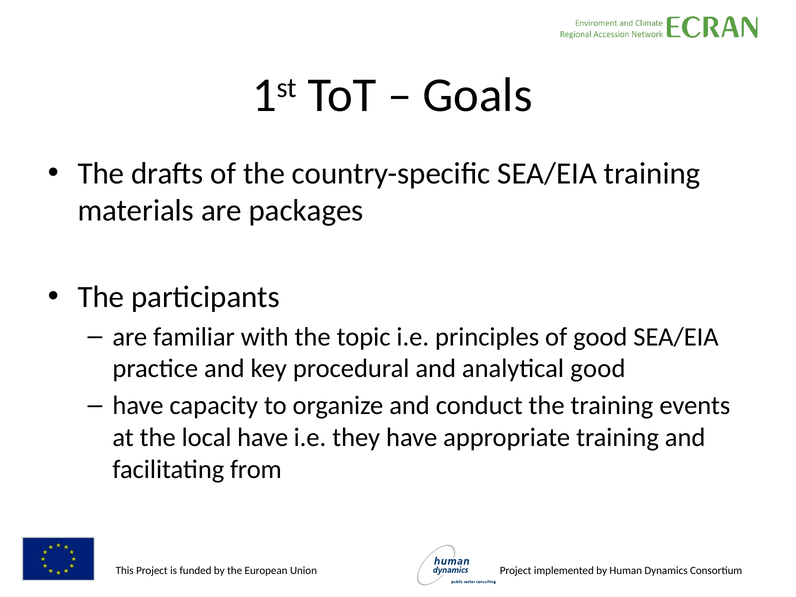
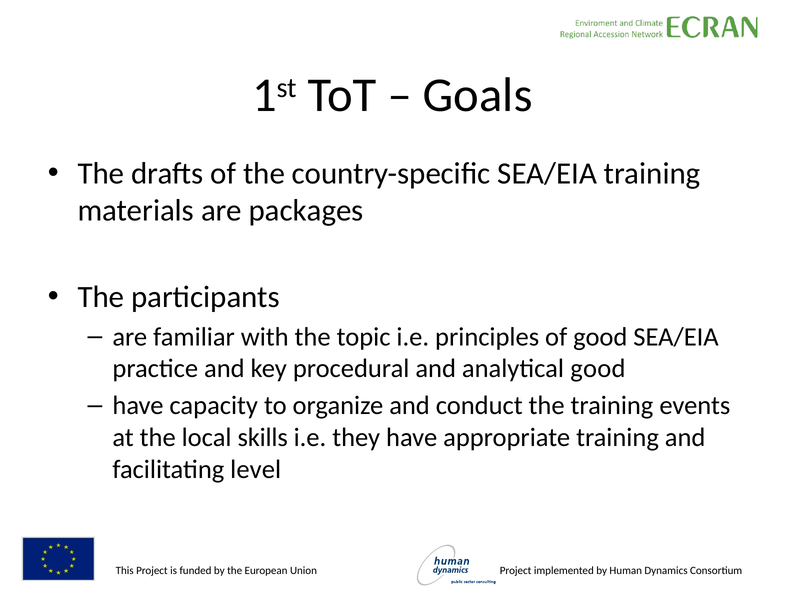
local have: have -> skills (263, 438)
from: from -> level (256, 469)
